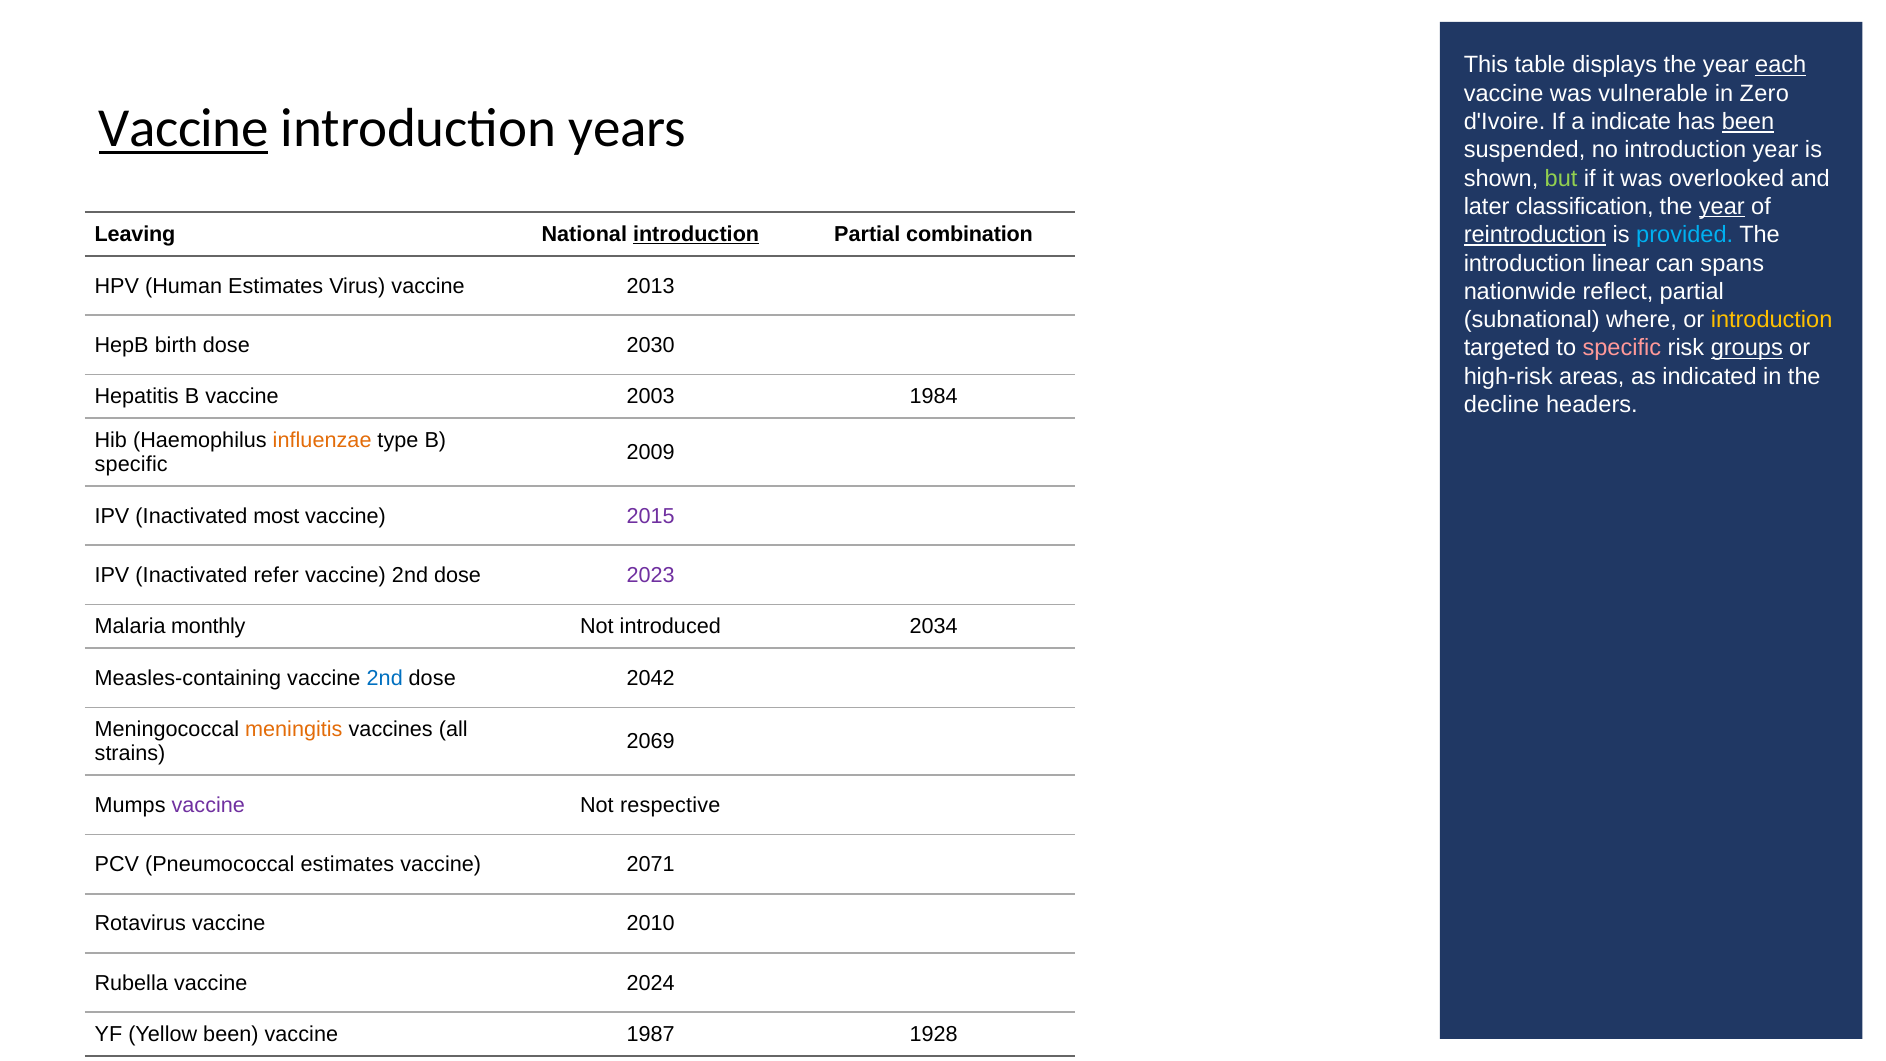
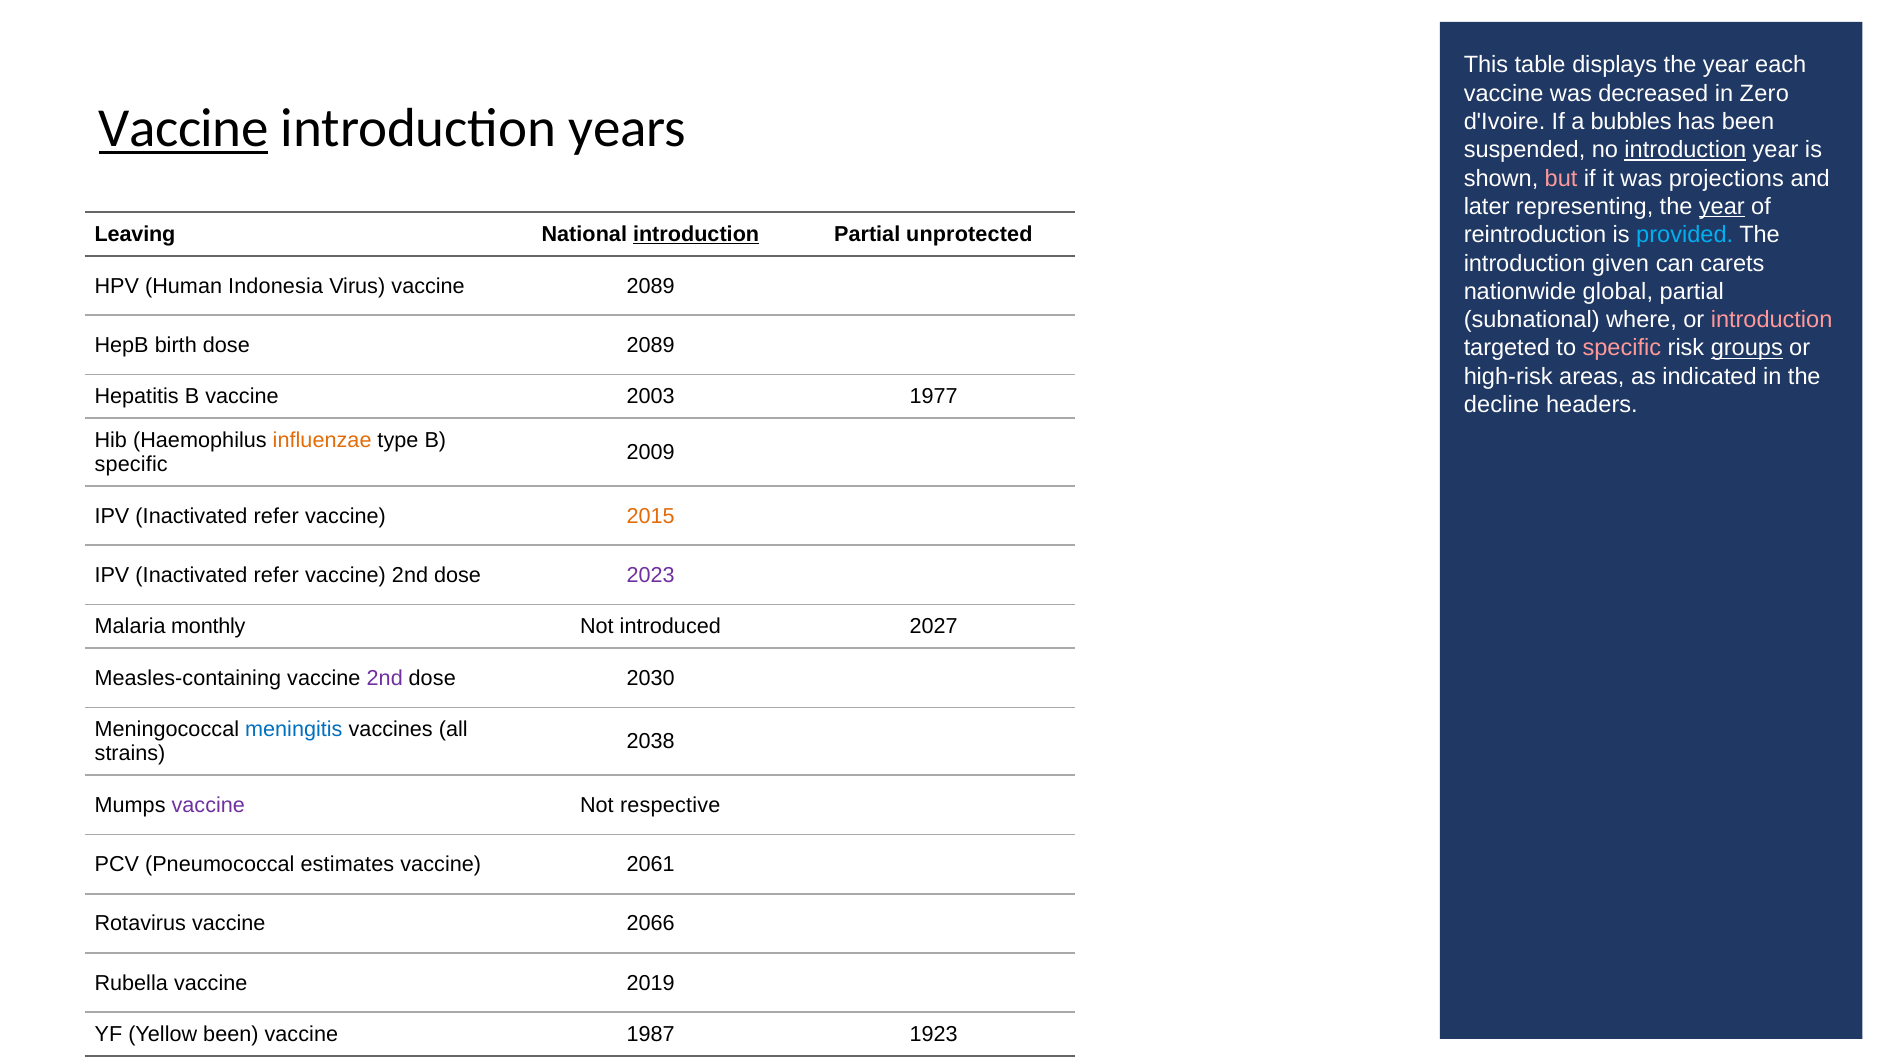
each underline: present -> none (1781, 65)
vulnerable: vulnerable -> decreased (1653, 93)
indicate: indicate -> bubbles (1631, 122)
been underline: present -> none (1748, 122)
introduction underline: none -> present (1685, 150)
but colour: light green -> pink (1561, 178)
overlooked: overlooked -> projections (1726, 178)
classification: classification -> representing (1585, 207)
reintroduction underline: present -> none (1535, 235)
combination: combination -> unprotected (969, 234)
linear: linear -> given (1620, 263)
spans: spans -> carets (1732, 263)
Human Estimates: Estimates -> Indonesia (276, 286)
vaccine 2013: 2013 -> 2089 (651, 286)
reflect: reflect -> global (1618, 291)
introduction colour: yellow -> pink (1772, 320)
dose 2030: 2030 -> 2089 (651, 345)
1984: 1984 -> 1977 (934, 397)
most: most -> refer (276, 516)
2015 colour: purple -> orange (651, 516)
2034: 2034 -> 2027 (934, 627)
2nd colour: blue -> purple (385, 678)
2042: 2042 -> 2030 (651, 678)
meningitis colour: orange -> blue (294, 730)
2069: 2069 -> 2038 (651, 742)
2071: 2071 -> 2061 (651, 864)
2010: 2010 -> 2066 (651, 924)
vaccine 2024: 2024 -> 2019 (651, 983)
1928: 1928 -> 1923 (934, 1034)
